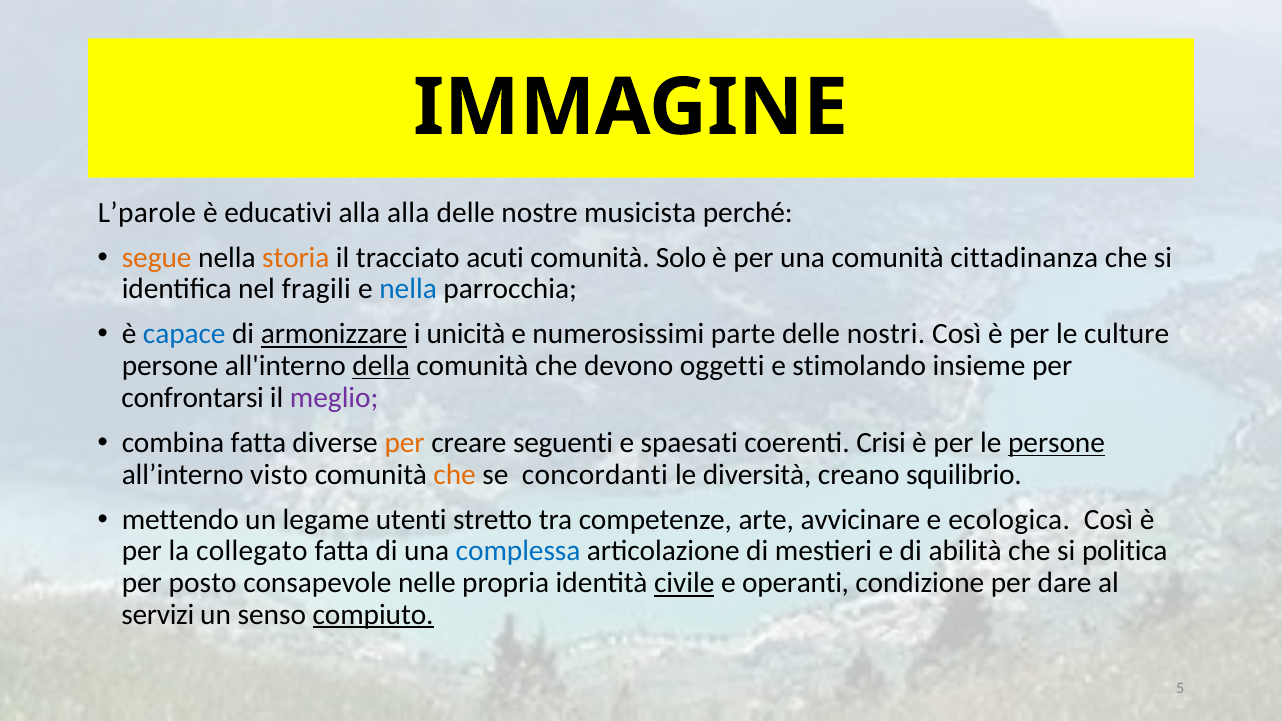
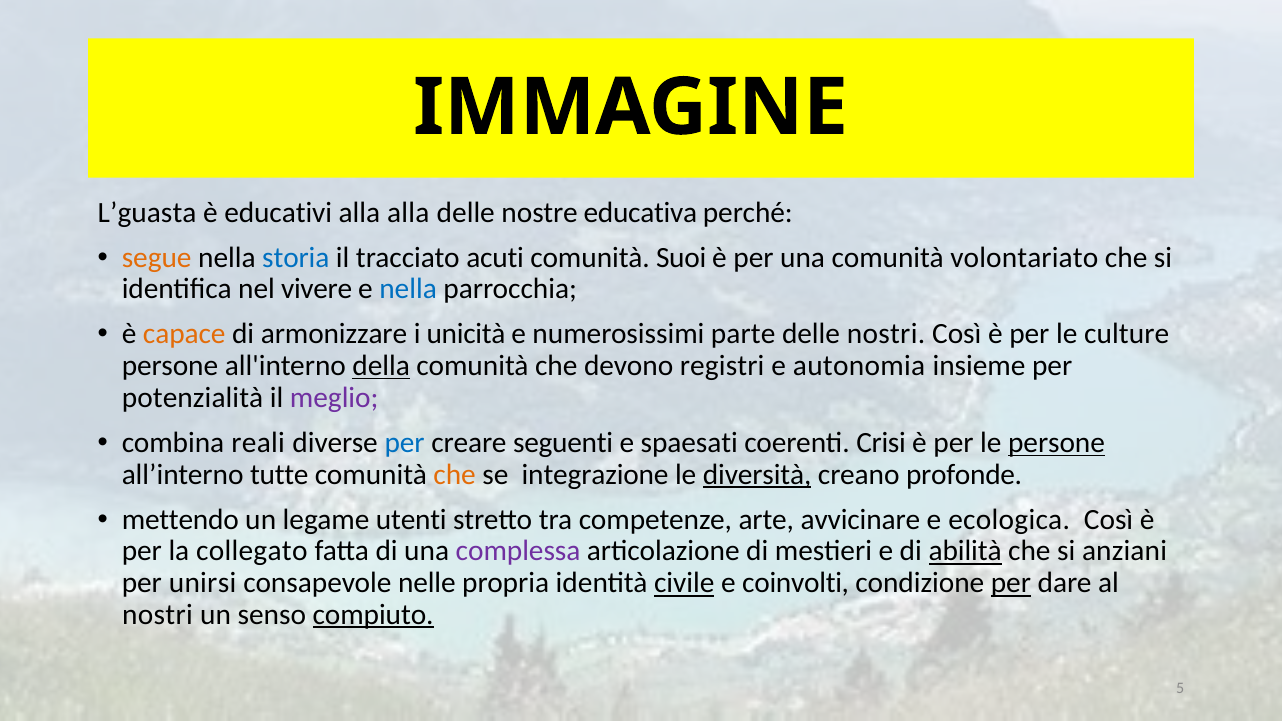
L’parole: L’parole -> L’guasta (147, 212)
musicista: musicista -> educativa (640, 212)
storia colour: orange -> blue (296, 258)
Solo: Solo -> Suoi (681, 258)
cittadinanza: cittadinanza -> volontariato (1024, 258)
fragili: fragili -> vivere (317, 289)
capace colour: blue -> orange (184, 334)
armonizzare underline: present -> none (334, 334)
oggetti: oggetti -> registri (722, 366)
stimolando: stimolando -> autonomia (859, 366)
confrontarsi: confrontarsi -> potenzialità (193, 398)
combina fatta: fatta -> reali (258, 443)
per colour: orange -> blue (405, 443)
visto: visto -> tutte (279, 475)
concordanti: concordanti -> integrazione (595, 475)
diversità underline: none -> present (757, 475)
squilibrio: squilibrio -> profonde (964, 475)
complessa colour: blue -> purple (518, 551)
abilità underline: none -> present (965, 551)
politica: politica -> anziani (1125, 551)
posto: posto -> unirsi (203, 583)
operanti: operanti -> coinvolti (796, 583)
per underline: none -> present (1011, 583)
servizi: servizi -> nostri (158, 615)
